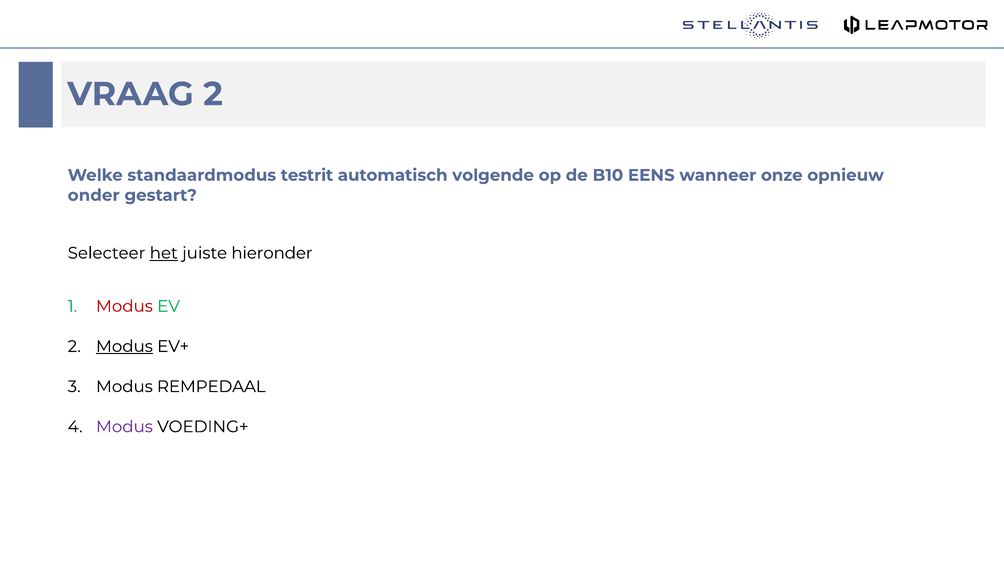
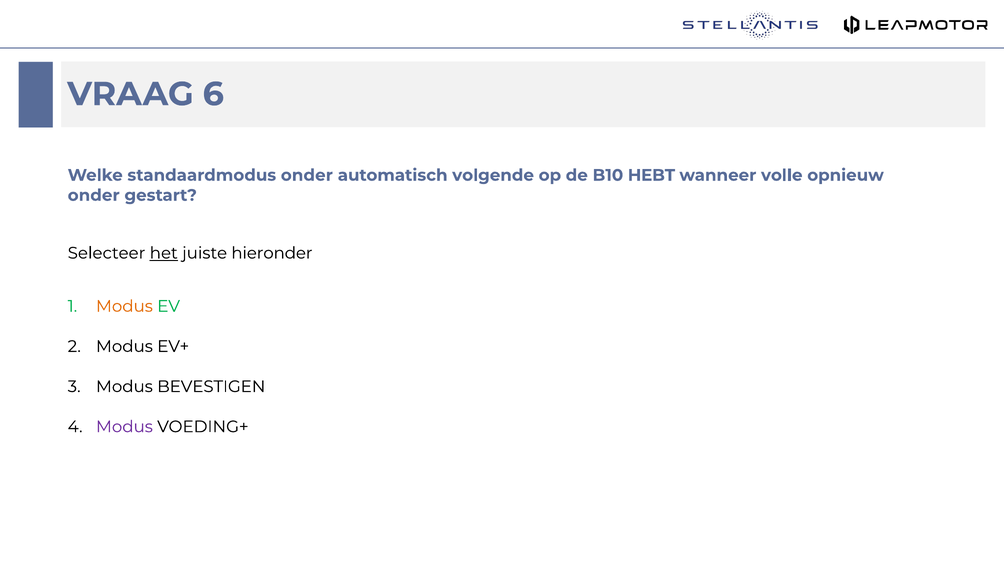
VRAAG 2: 2 -> 6 (213, 94)
standaardmodus testrit: testrit -> onder (307, 175)
EENS: EENS -> HEBT (651, 175)
onze: onze -> volle (782, 175)
Modus colour: red -> orange (124, 306)
Modus underline: present -> none (124, 346)
REMPEDAAL: REMPEDAAL -> BEVESTIGEN (211, 386)
